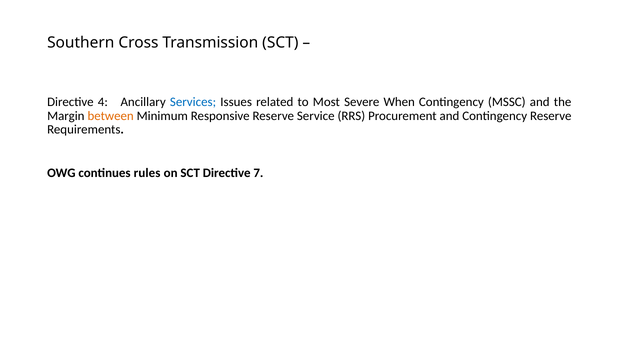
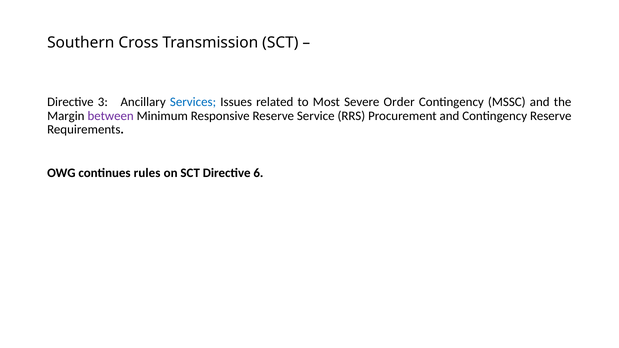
4: 4 -> 3 (103, 102)
When: When -> Order (399, 102)
between colour: orange -> purple (111, 116)
7: 7 -> 6 (258, 173)
